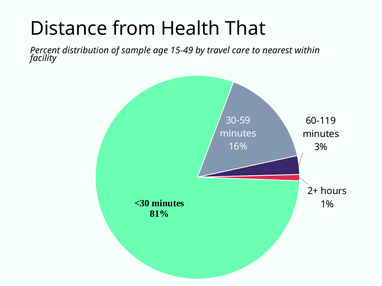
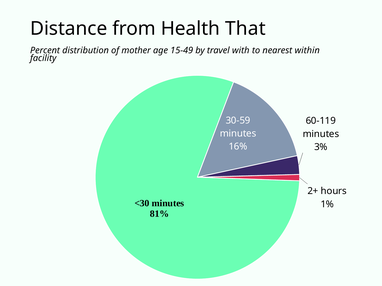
sample: sample -> mother (136, 50)
care: care -> with (241, 50)
